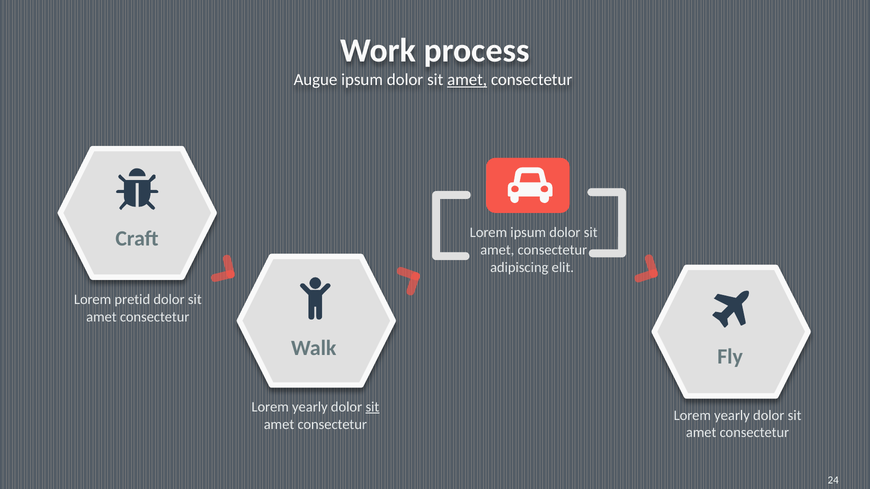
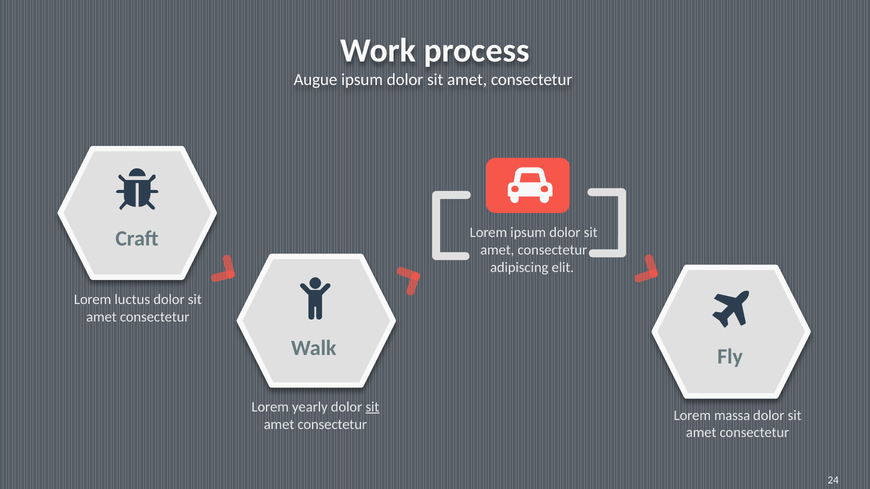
amet underline: present -> none (467, 80)
pretid: pretid -> luctus (132, 300)
yearly: yearly -> massa (732, 416)
